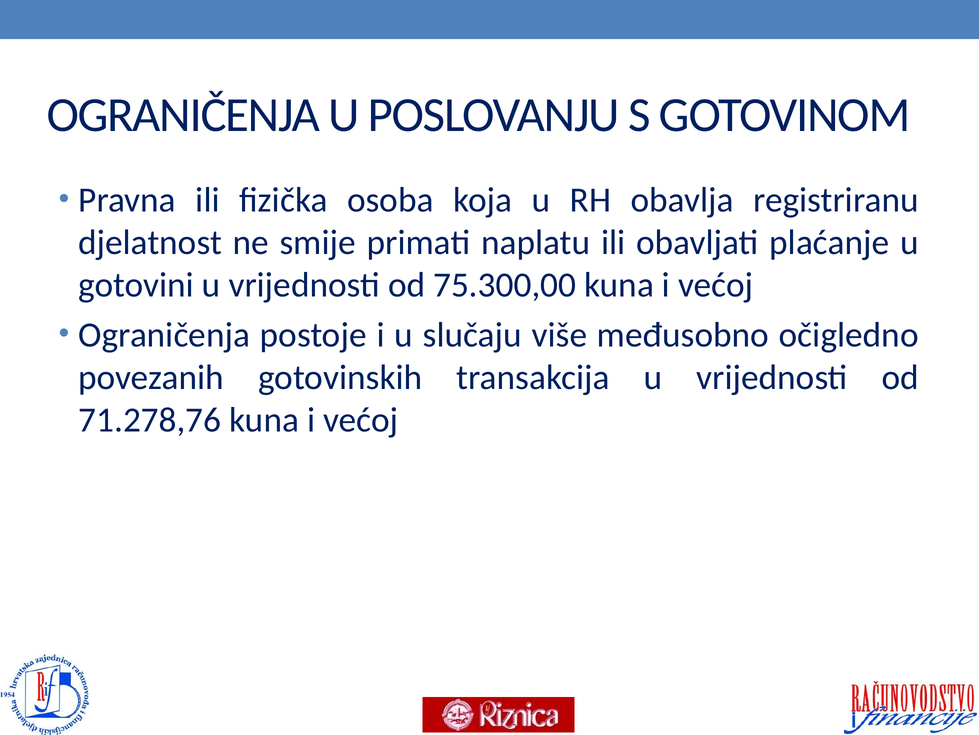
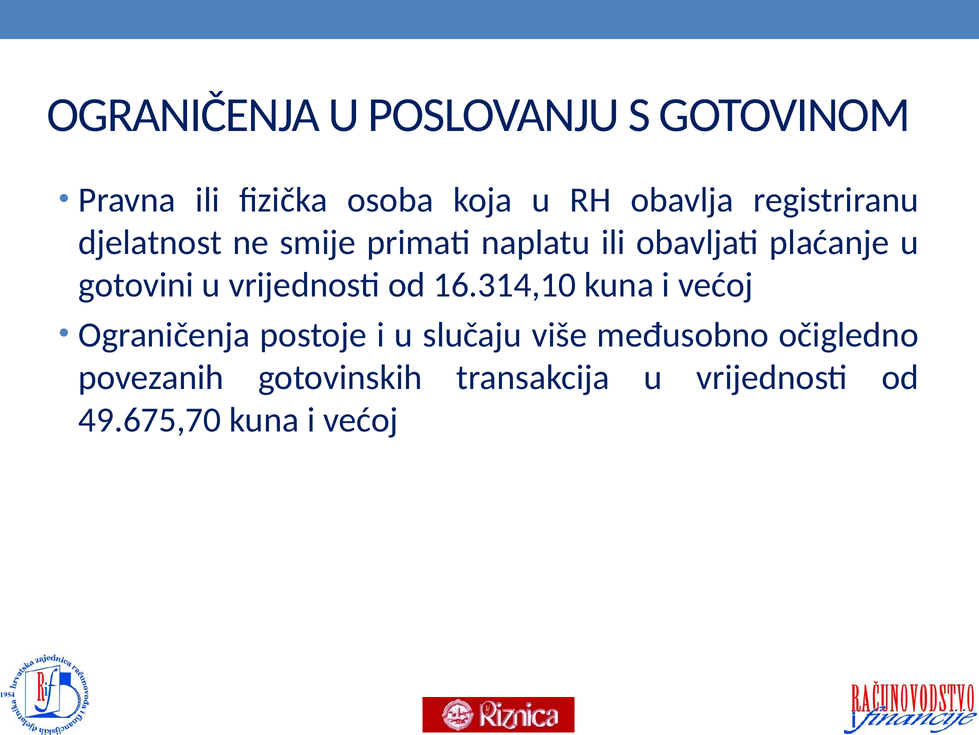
75.300,00: 75.300,00 -> 16.314,10 (505, 285)
71.278,76: 71.278,76 -> 49.675,70 (150, 420)
